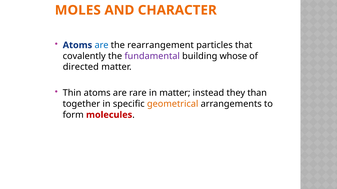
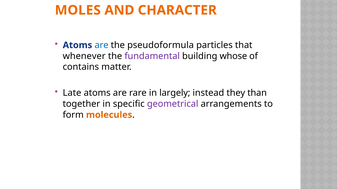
rearrangement: rearrangement -> pseudoformula (161, 45)
covalently: covalently -> whenever (84, 56)
directed: directed -> contains (81, 67)
Thin: Thin -> Late (72, 93)
in matter: matter -> largely (175, 93)
geometrical colour: orange -> purple (173, 104)
molecules colour: red -> orange (109, 115)
